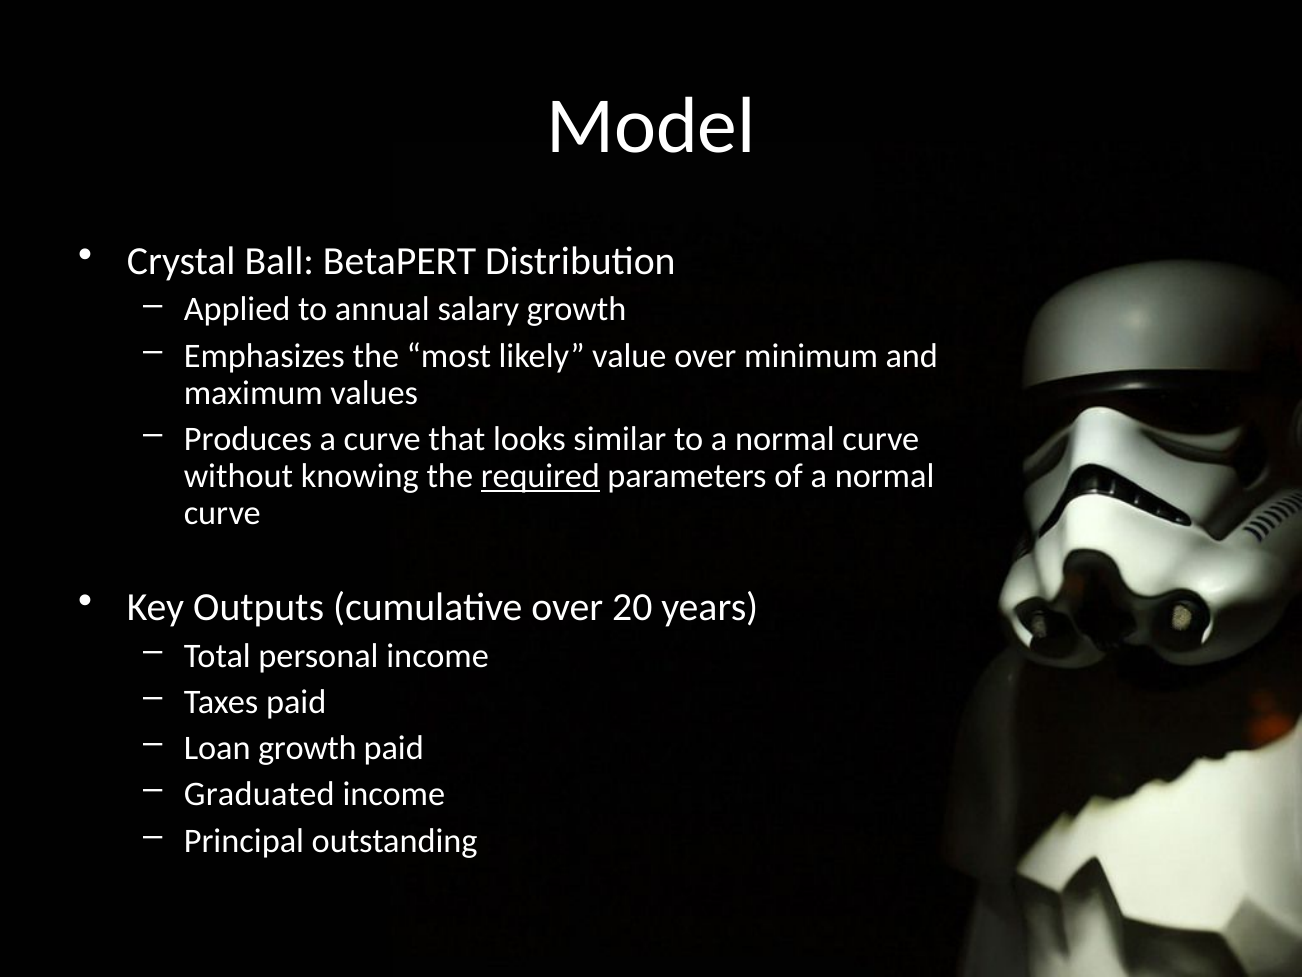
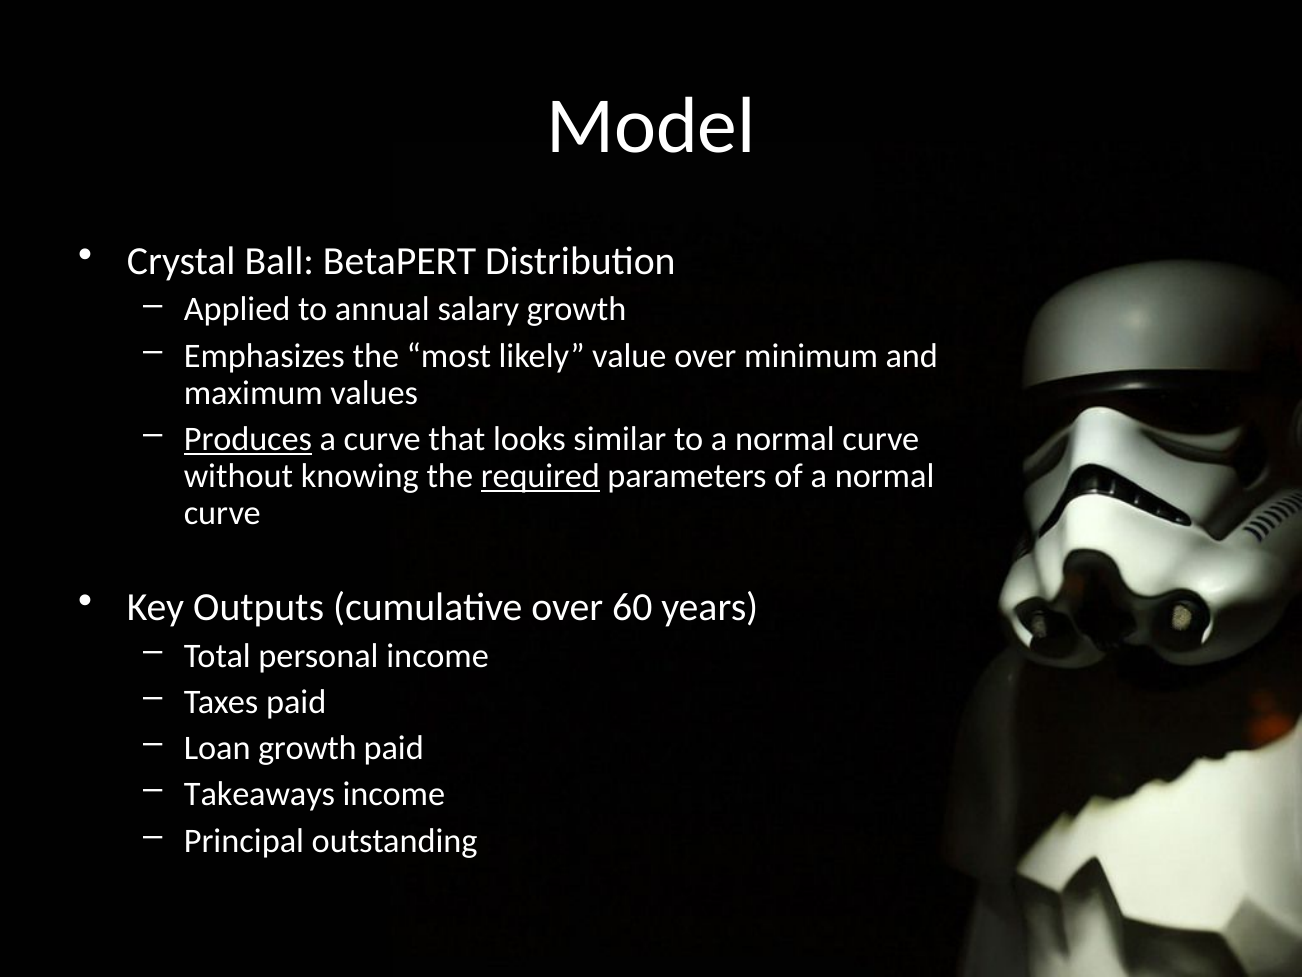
Produces underline: none -> present (248, 439)
20: 20 -> 60 (632, 607)
Graduated: Graduated -> Takeaways (260, 794)
